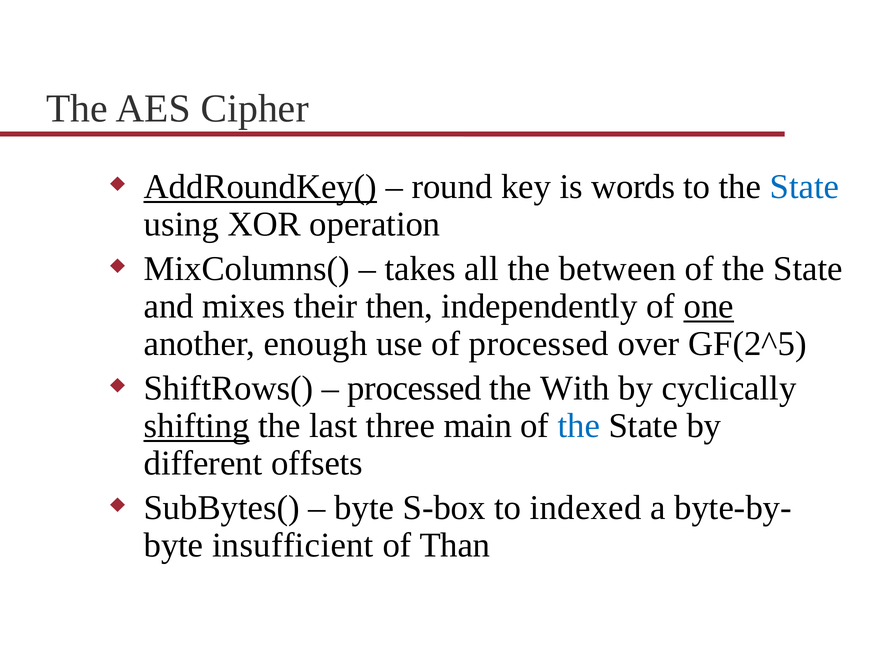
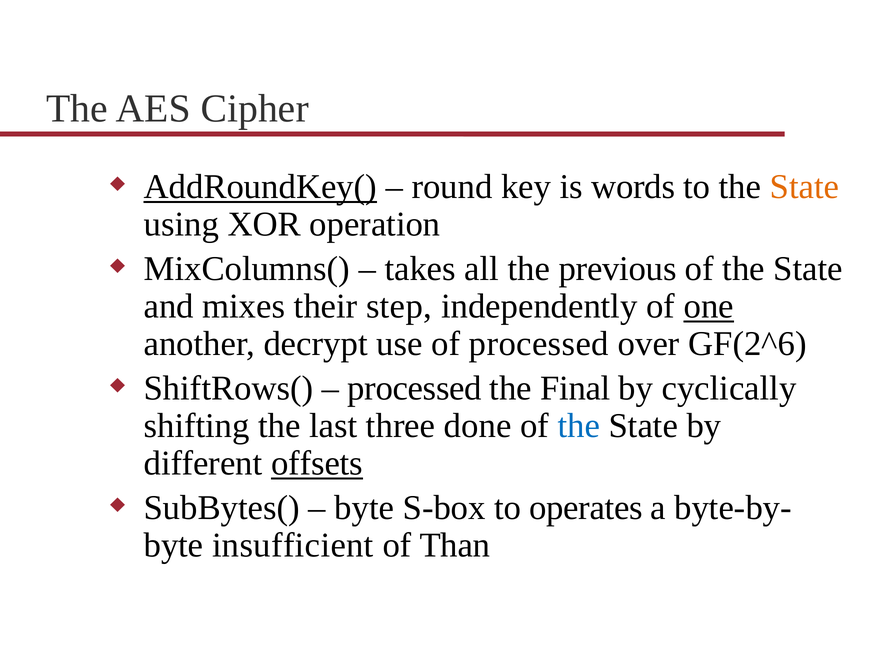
State colour: blue -> orange (804, 187)
between: between -> previous (618, 269)
then: then -> step (399, 307)
enough: enough -> decrypt (316, 344)
GF(2^5: GF(2^5 -> GF(2^6 (747, 344)
With: With -> Final (575, 389)
shifting underline: present -> none (197, 426)
main: main -> done (478, 426)
offsets underline: none -> present (317, 464)
indexed: indexed -> operates (586, 508)
